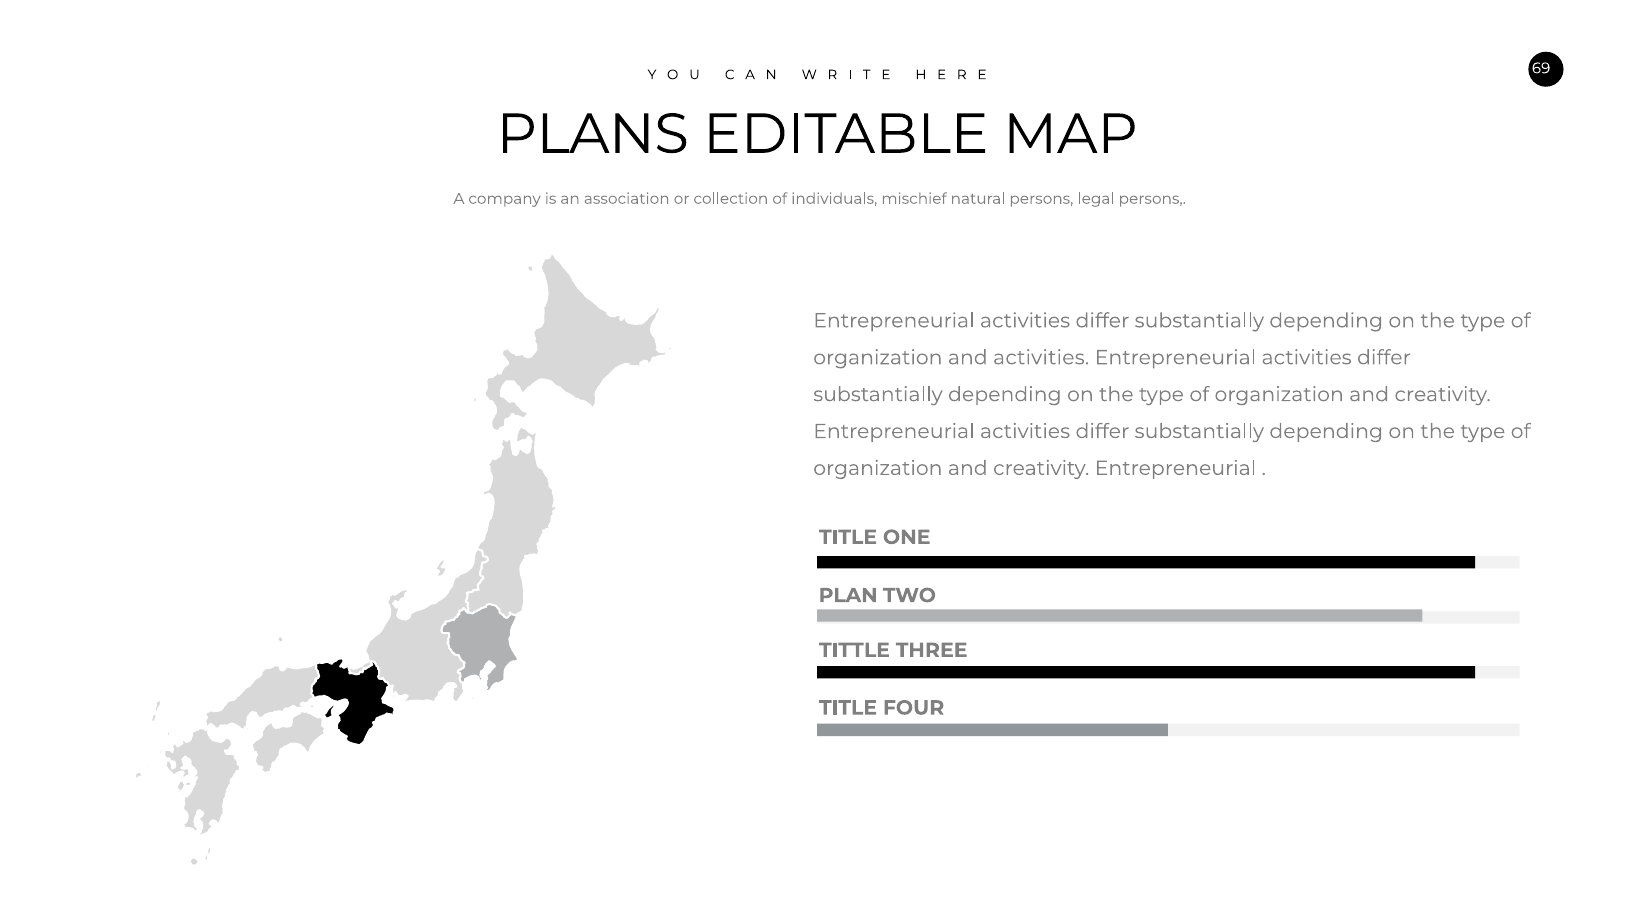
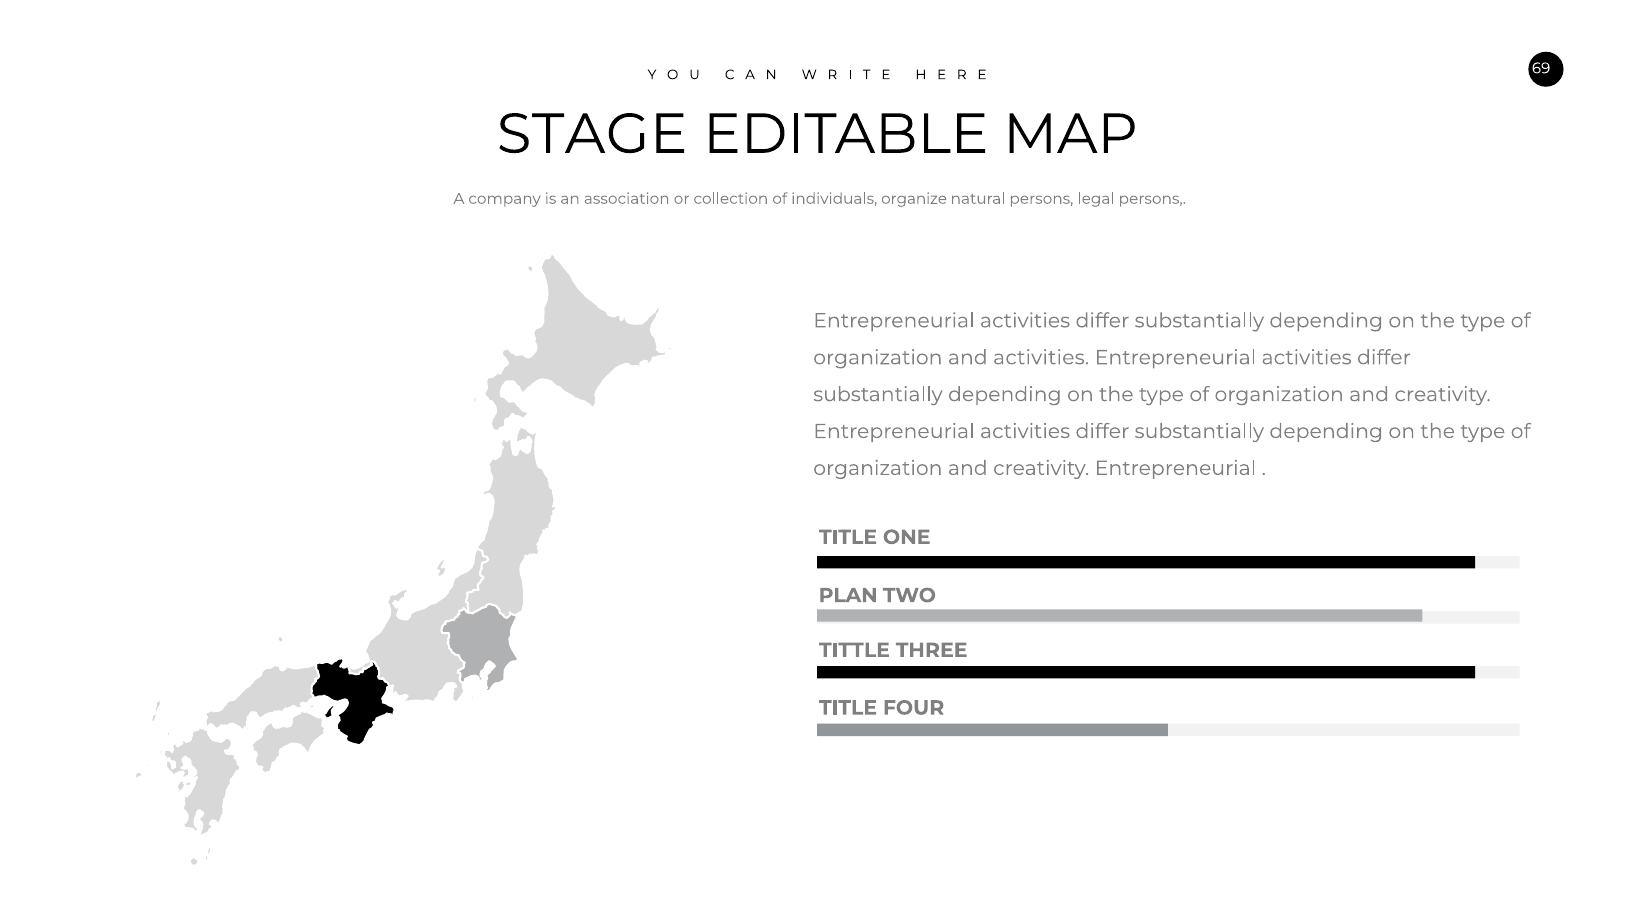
PLANS: PLANS -> STAGE (592, 134)
mischief: mischief -> organize (914, 199)
